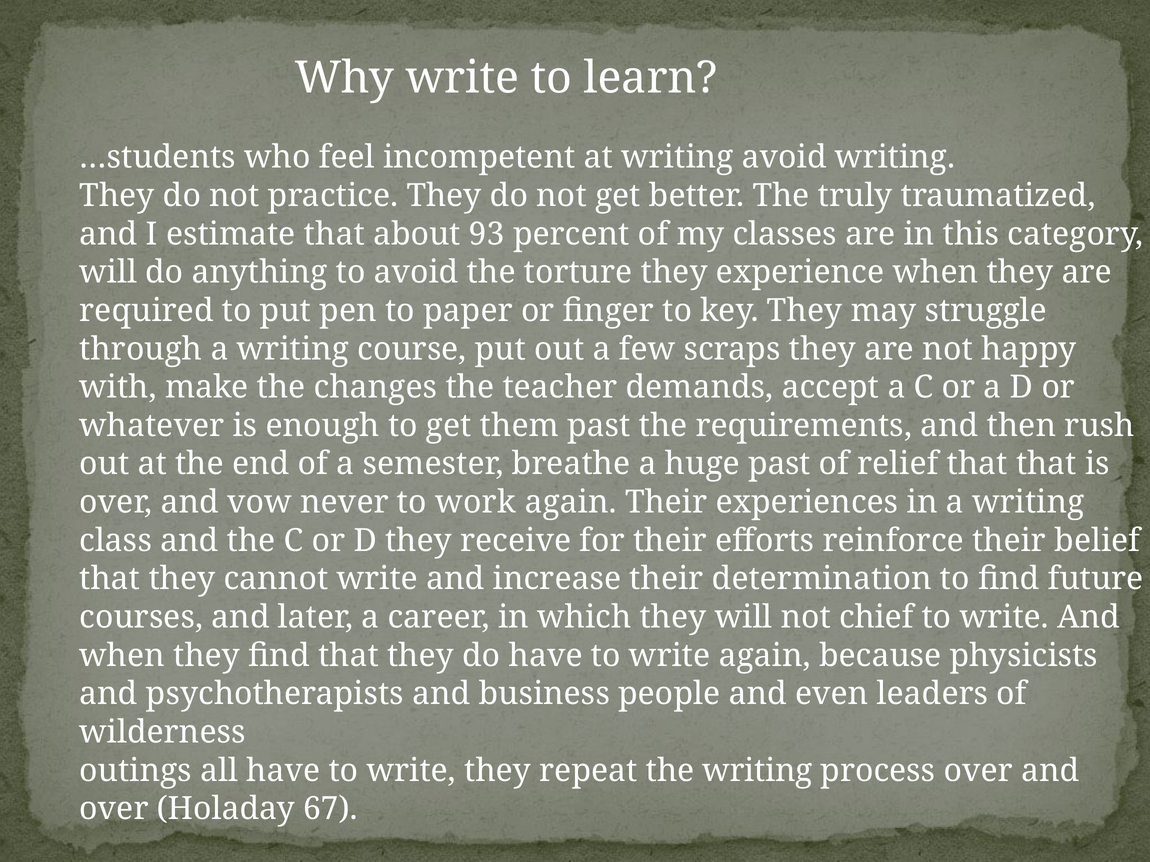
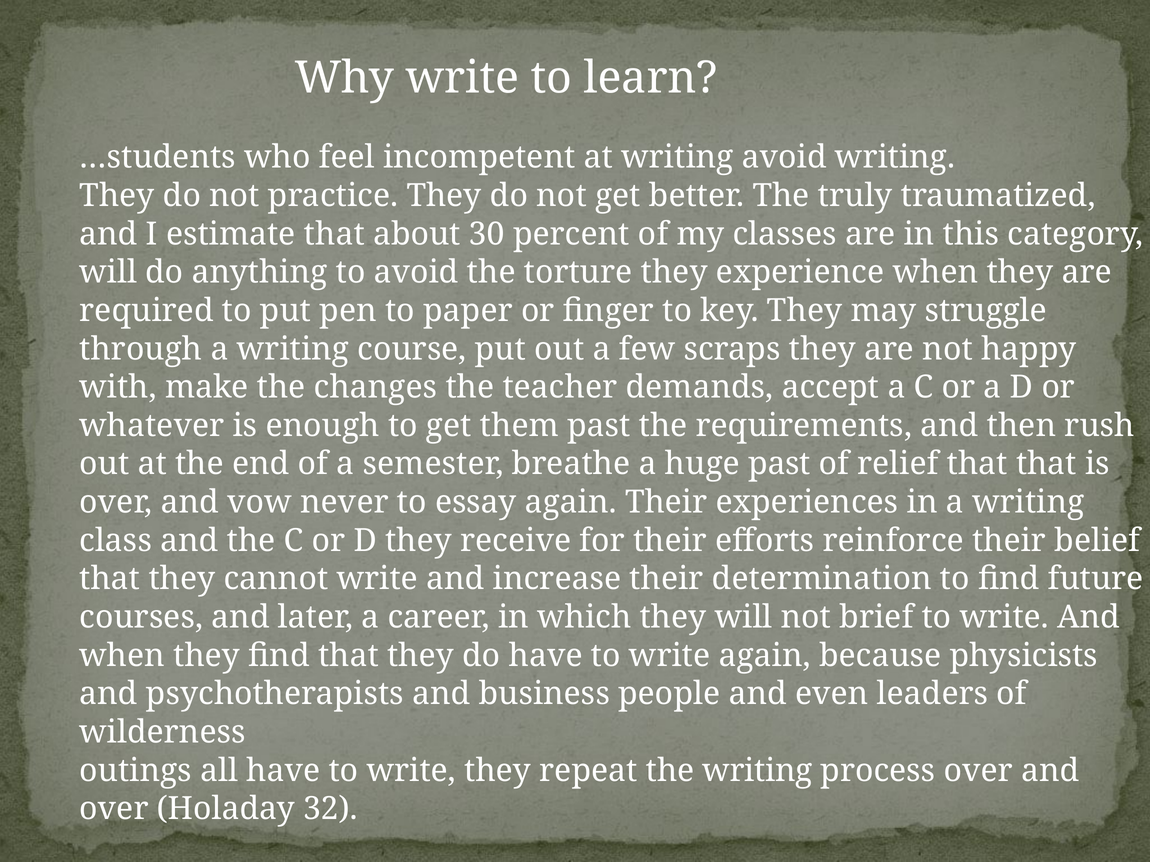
93: 93 -> 30 (487, 234)
work: work -> essay (476, 503)
chief: chief -> brief (876, 618)
67: 67 -> 32 (330, 809)
